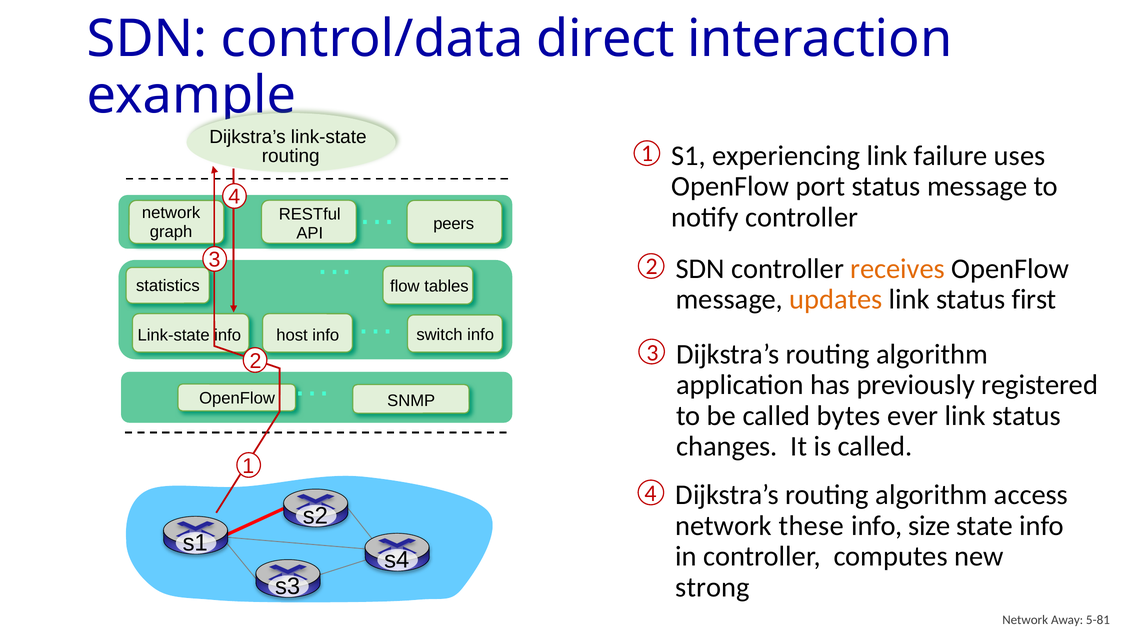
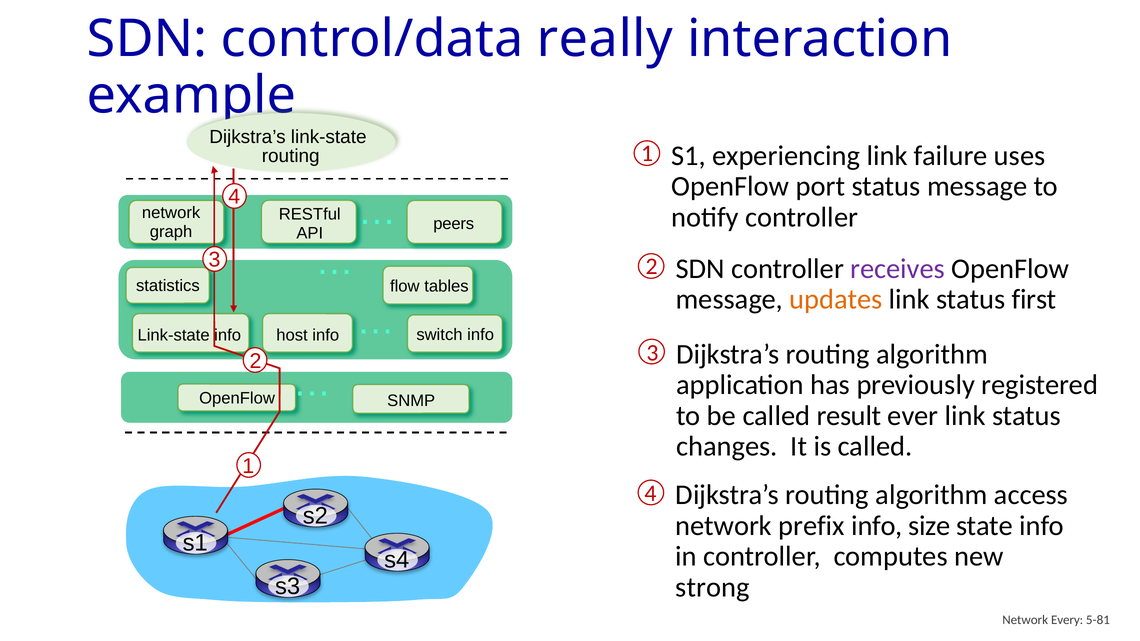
direct: direct -> really (605, 39)
receives colour: orange -> purple (898, 269)
bytes: bytes -> result (849, 416)
these: these -> prefix (811, 526)
Away: Away -> Every (1067, 620)
